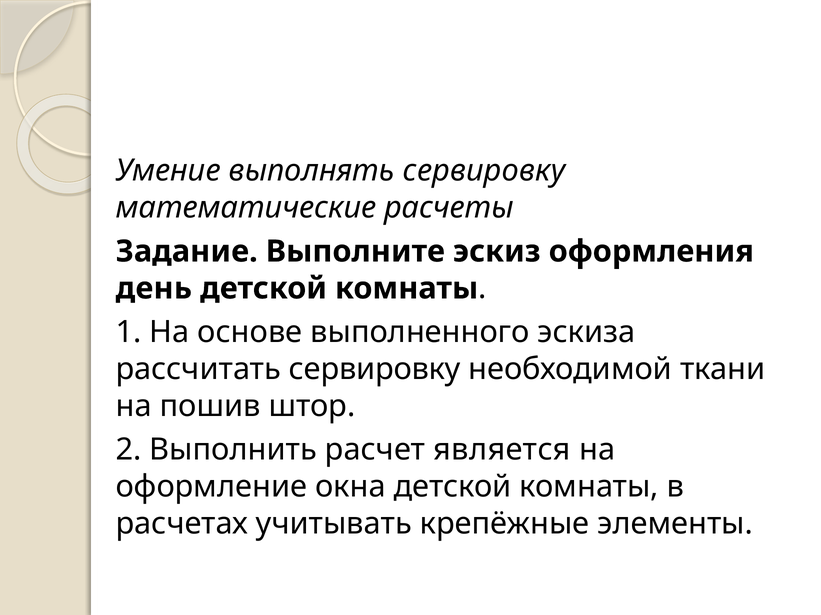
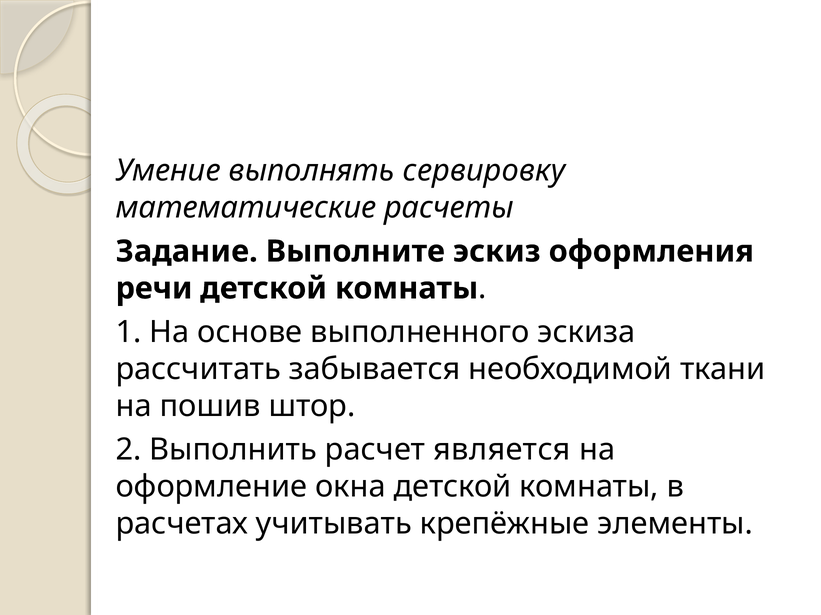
день: день -> речи (154, 289)
рассчитать сервировку: сервировку -> забывается (375, 369)
